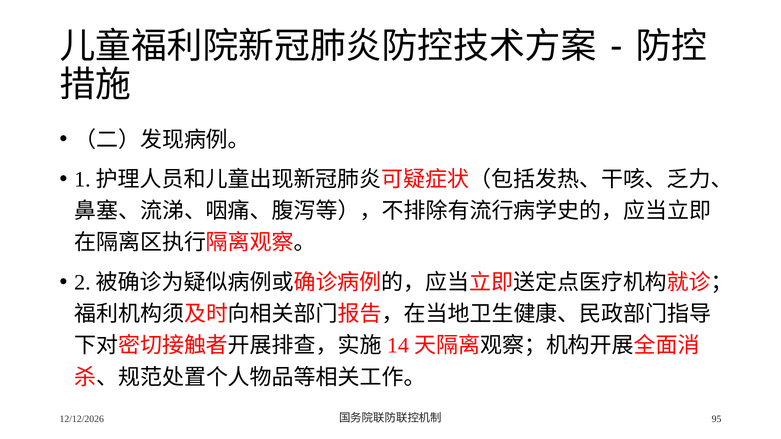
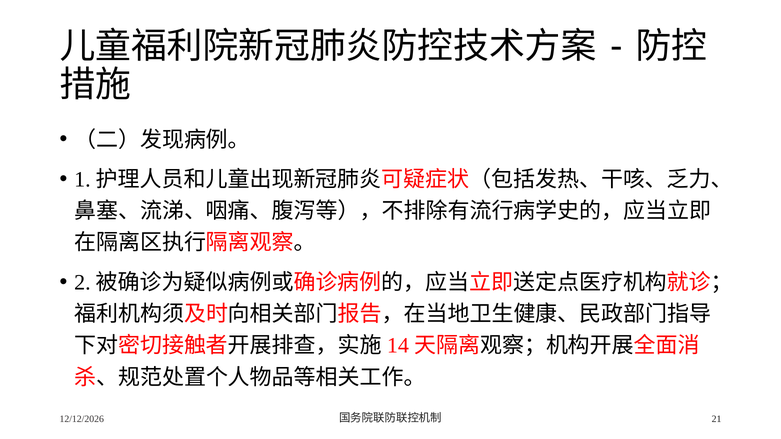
95: 95 -> 21 (717, 420)
